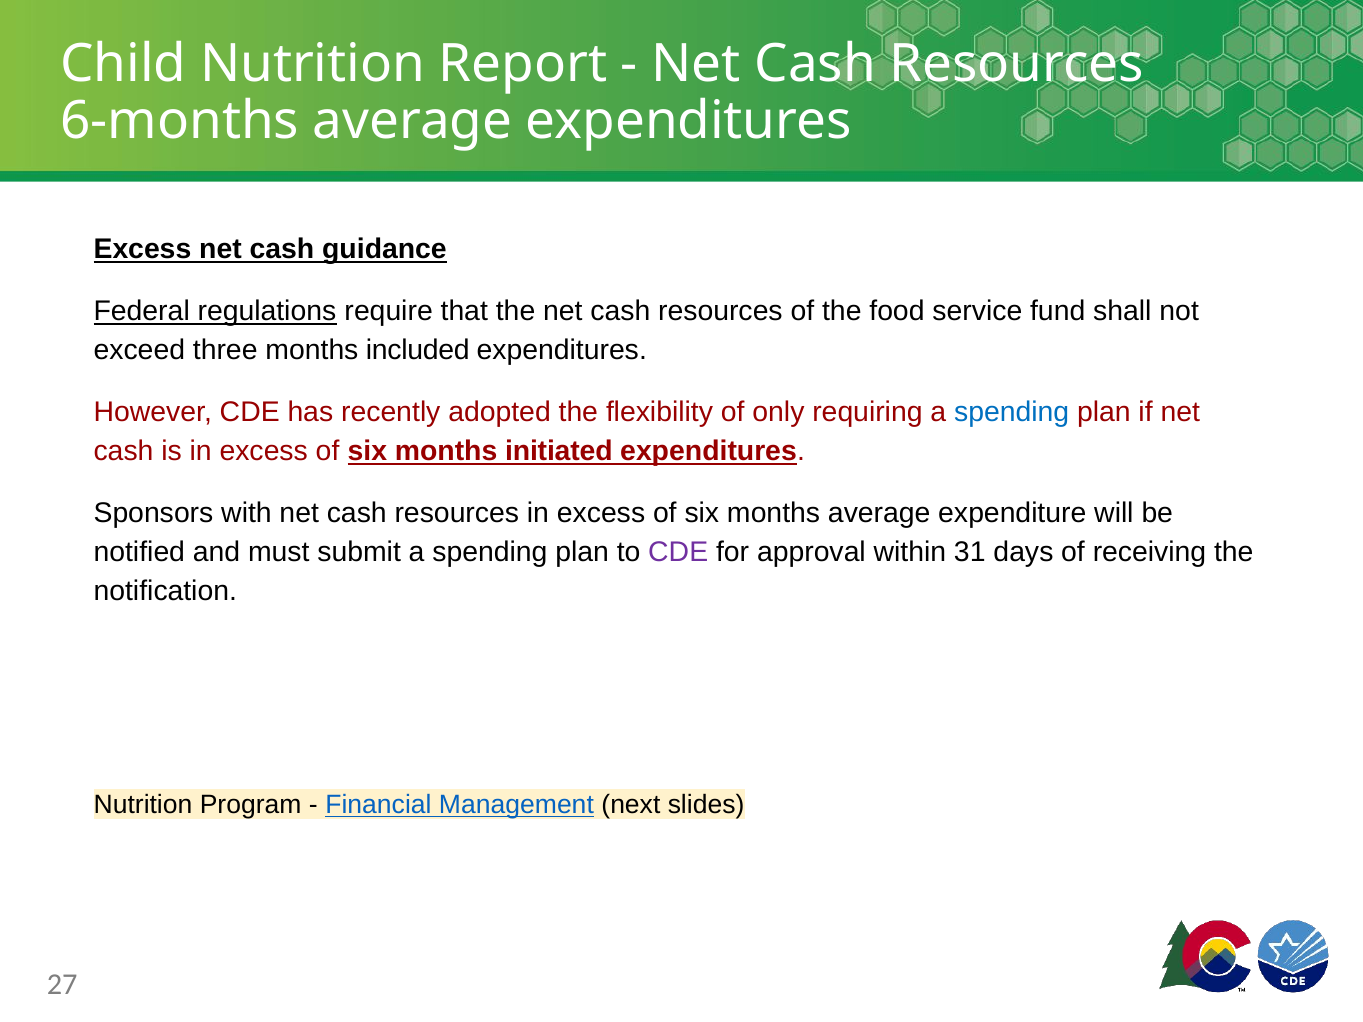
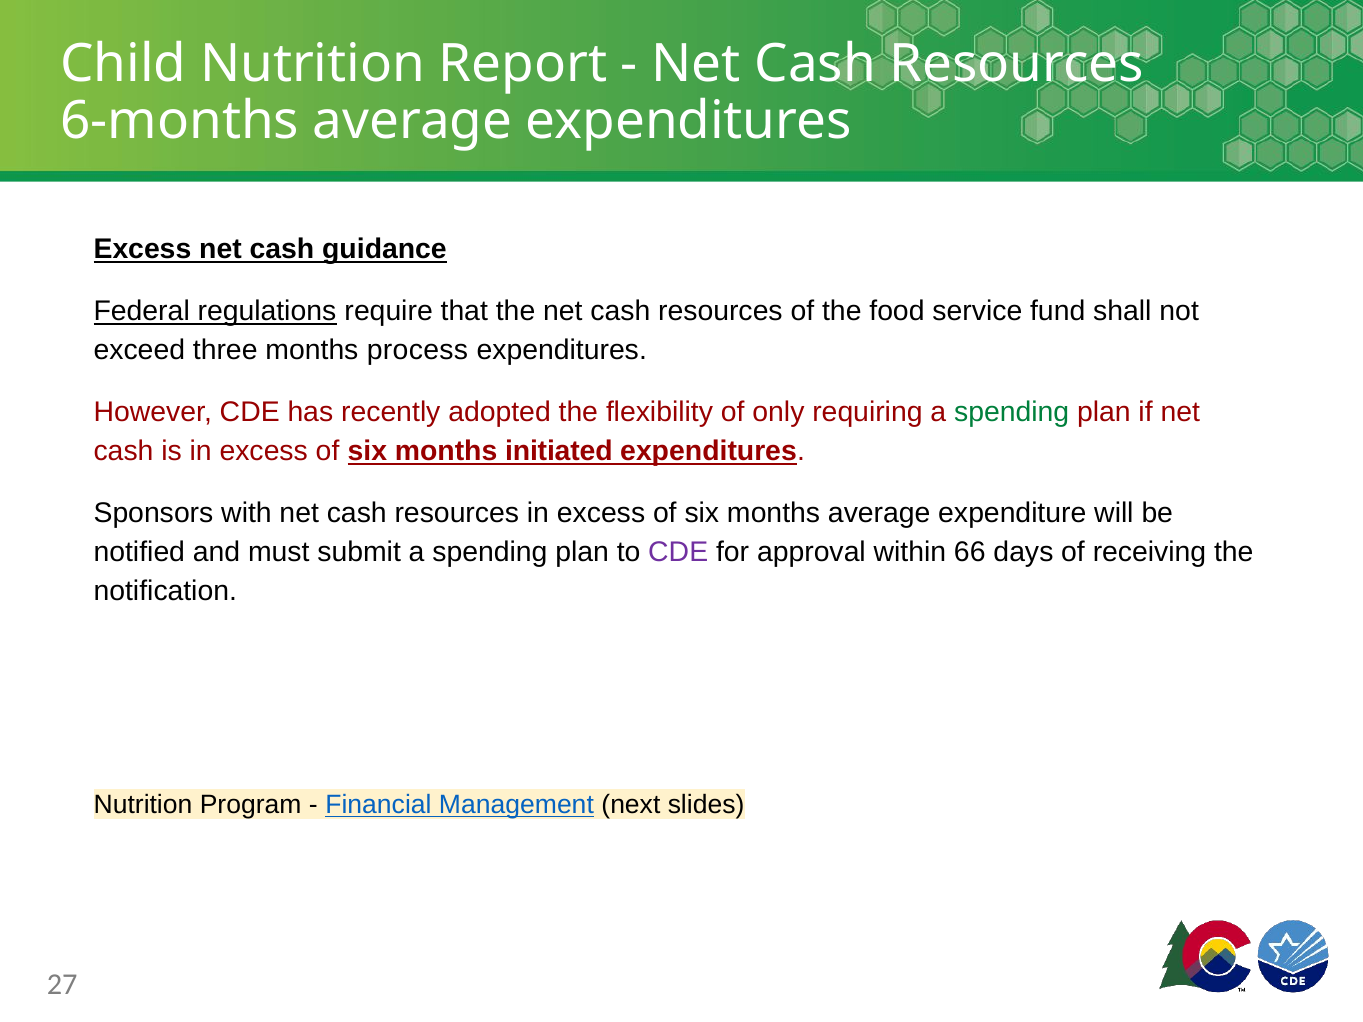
included: included -> process (417, 350)
spending colour: blue -> green (1012, 412)
31: 31 -> 66 (970, 553)
